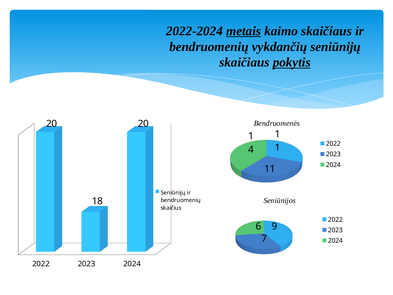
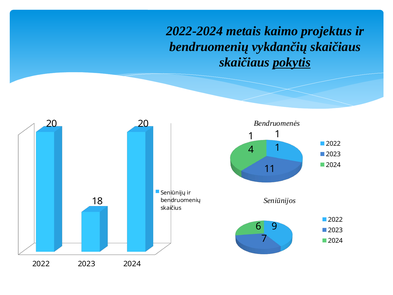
metais underline: present -> none (244, 31)
kaimo skaičiaus: skaičiaus -> projektus (327, 31)
vykdančių seniūnijų: seniūnijų -> skaičiaus (336, 47)
